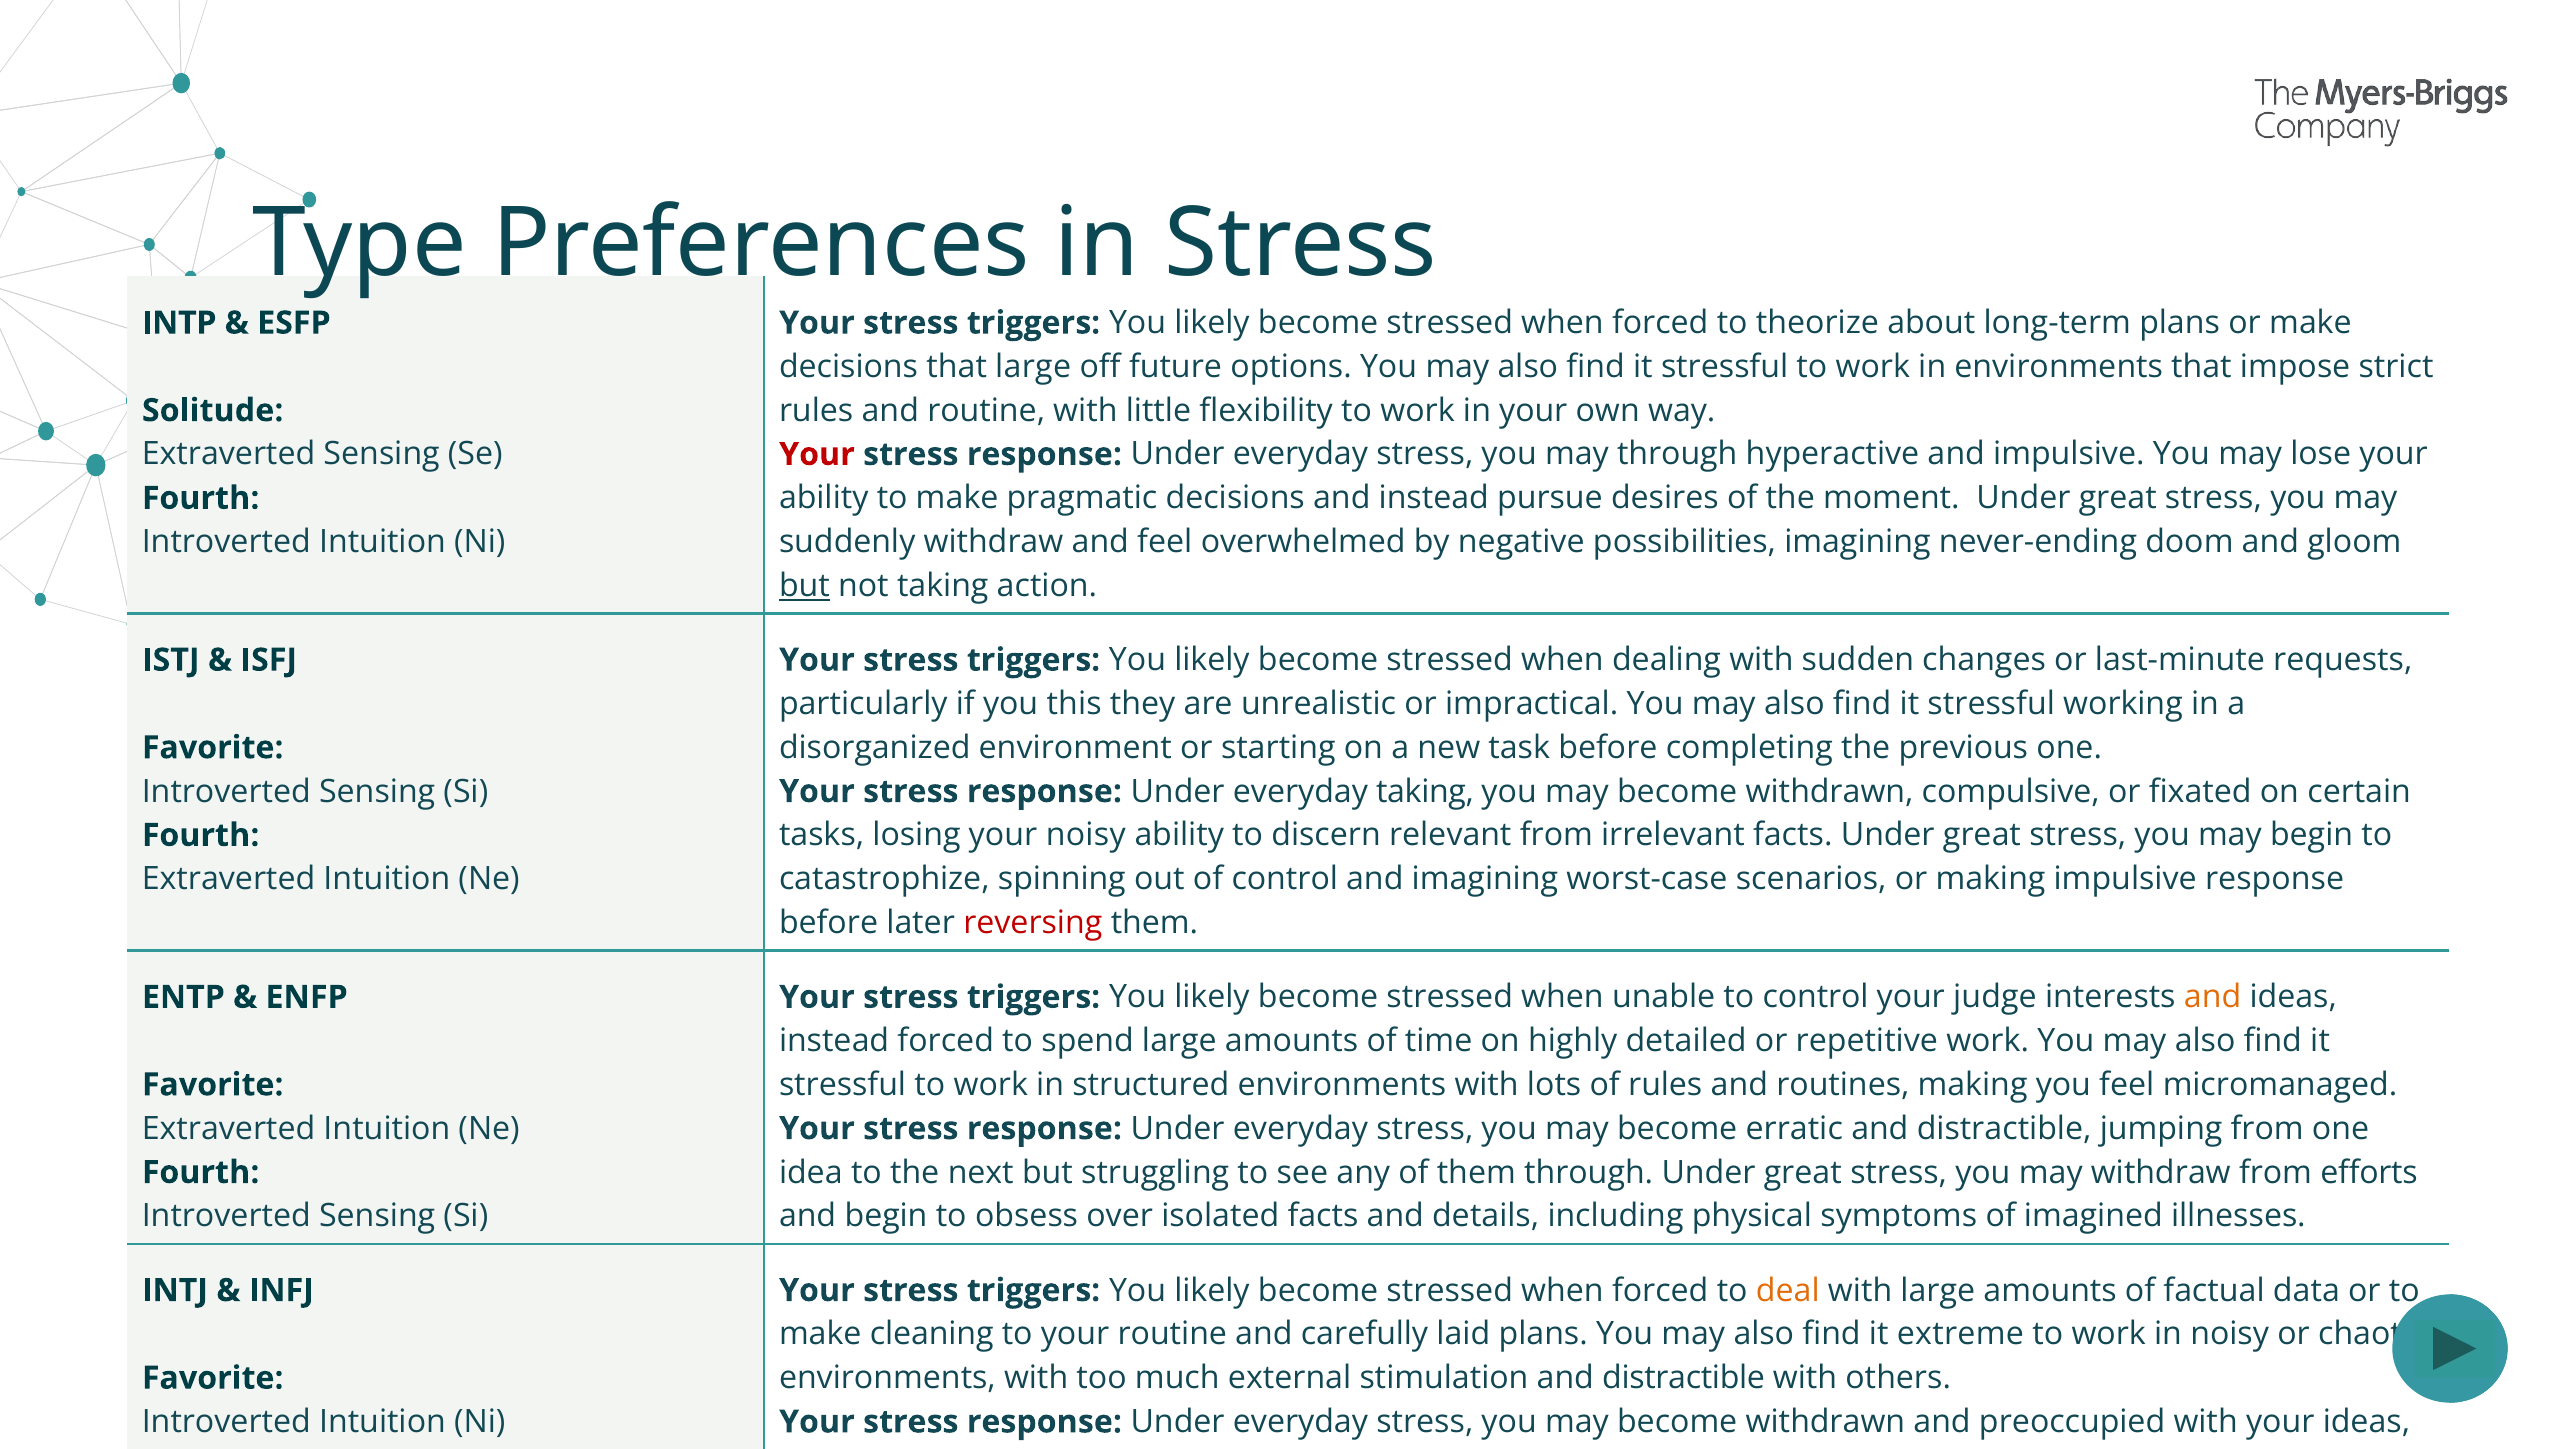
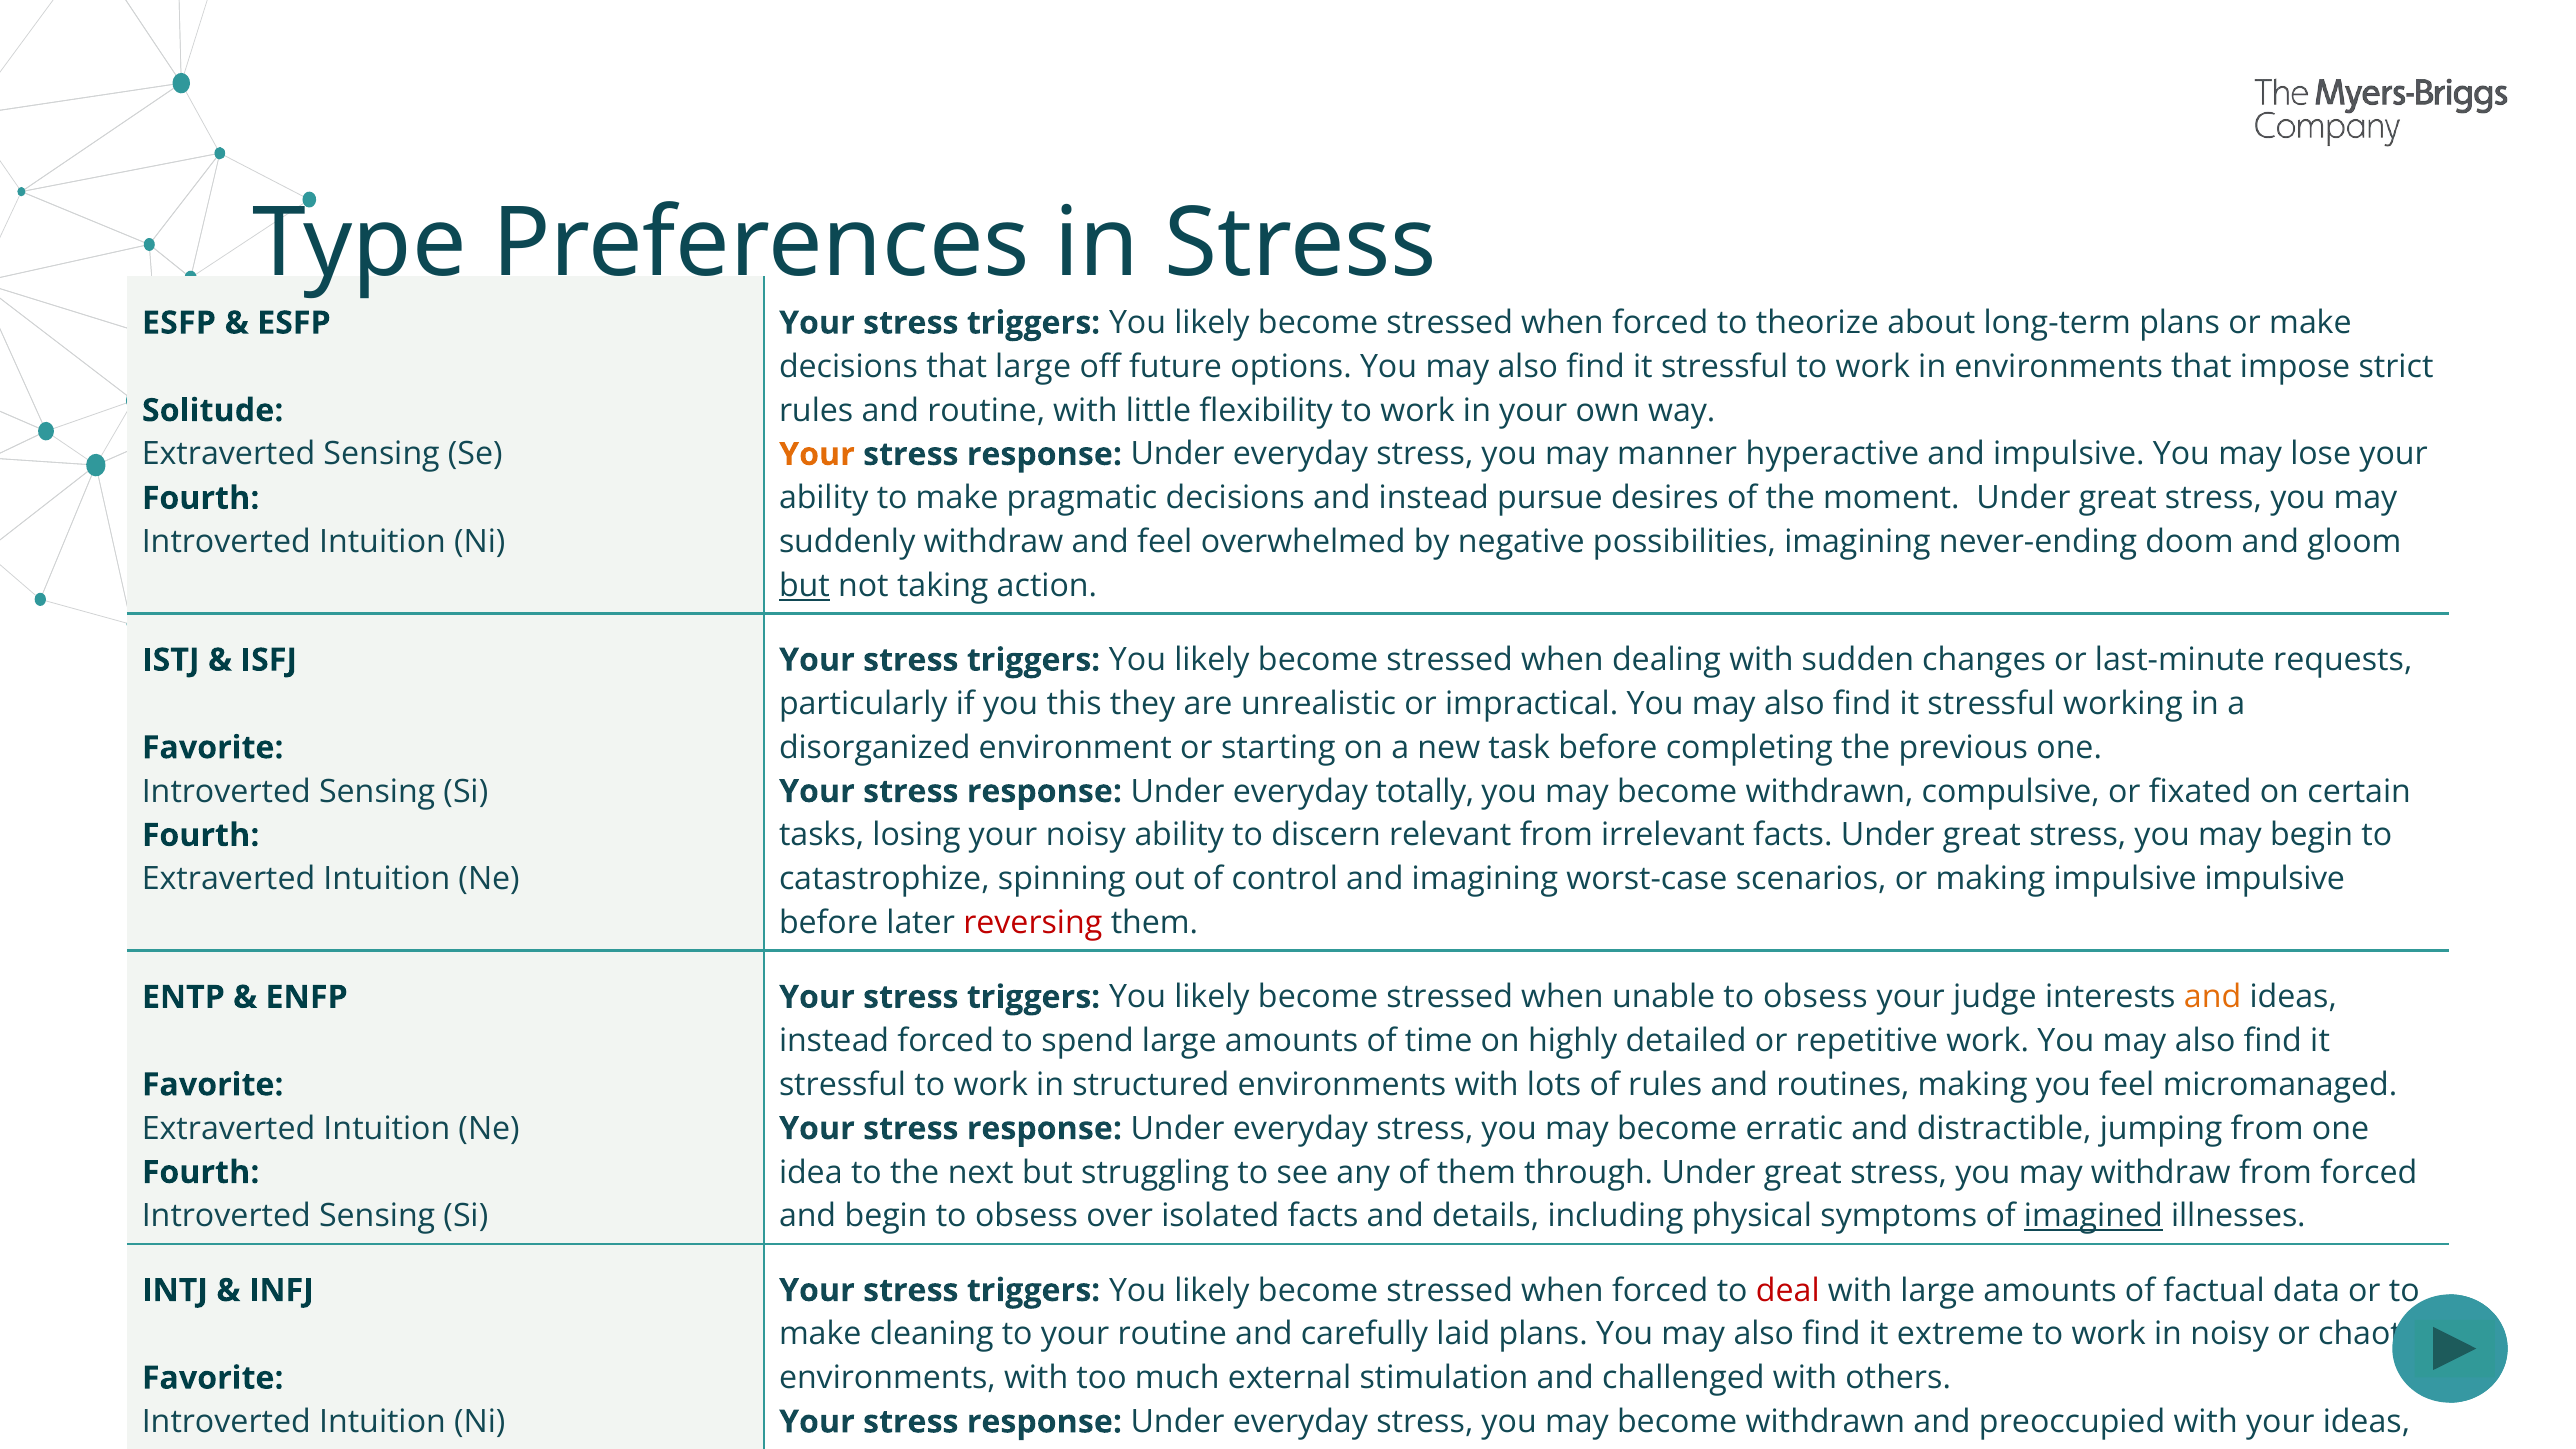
INTP: INTP -> ESFP (179, 323)
Your colour: red -> orange (817, 454)
may through: through -> manner (1677, 454)
everyday taking: taking -> totally (1425, 791)
impulsive response: response -> impulsive (2275, 879)
unable to control: control -> obsess (1815, 997)
from efforts: efforts -> forced (2369, 1172)
imagined underline: none -> present (2093, 1216)
deal colour: orange -> red (1788, 1290)
distractible: distractible -> challenged (1683, 1378)
